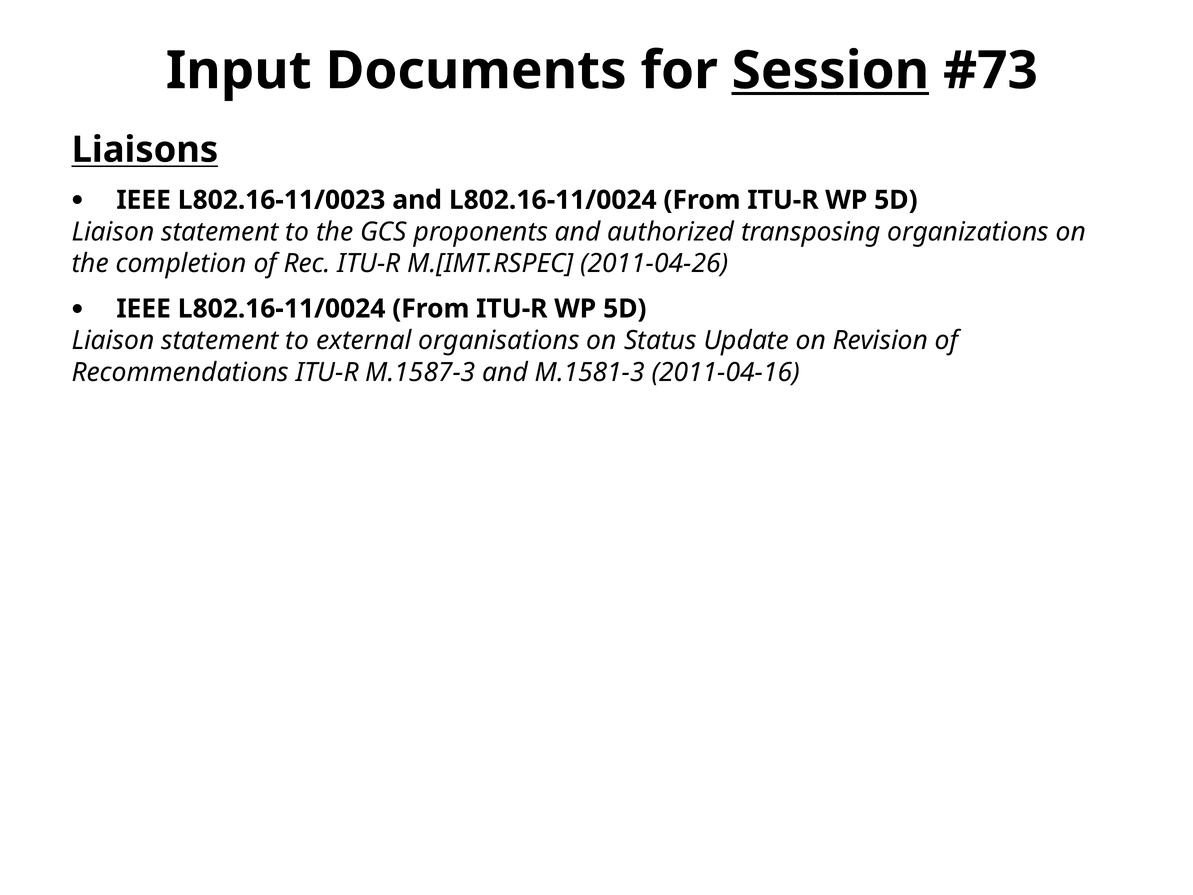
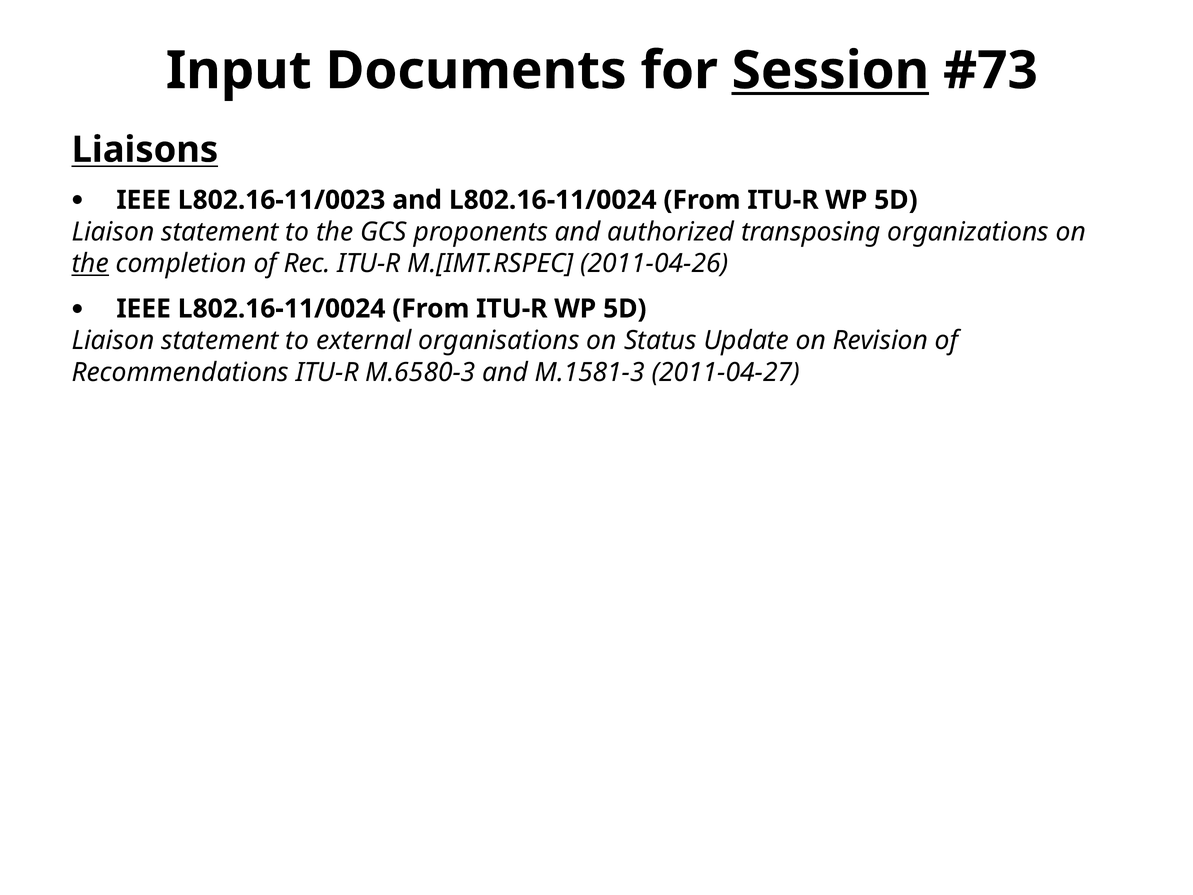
the underline: none -> present (90, 264)
M.1587-3: M.1587-3 -> M.6580-3 (420, 372)
2011-04-16: 2011-04-16 -> 2011-04-27 (726, 372)
